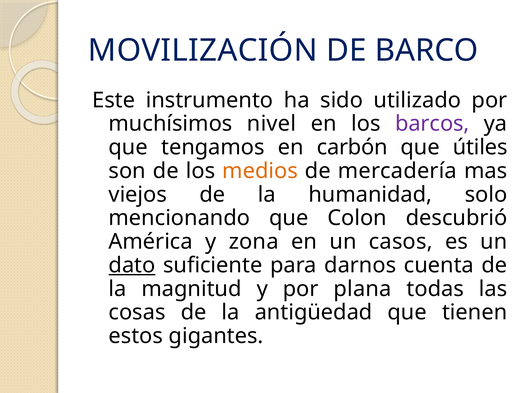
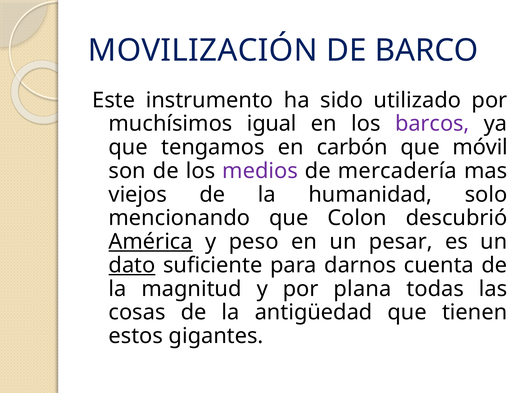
nivel: nivel -> igual (272, 124)
útiles: útiles -> móvil (480, 148)
medios colour: orange -> purple (260, 171)
América underline: none -> present (151, 242)
zona: zona -> peso (254, 242)
casos: casos -> pesar (401, 242)
